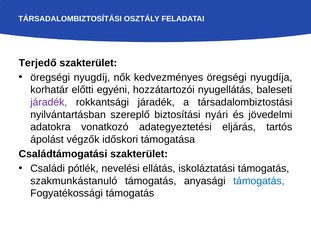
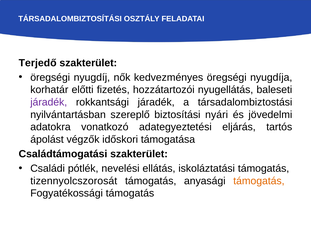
egyéni: egyéni -> fizetés (113, 90)
szakmunkástanuló: szakmunkástanuló -> tizennyolcszorosát (74, 181)
támogatás colour: blue -> orange (259, 181)
